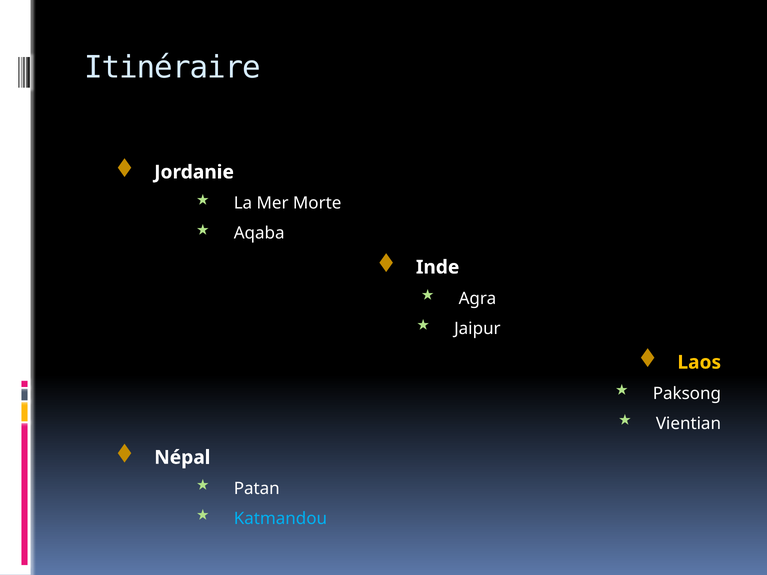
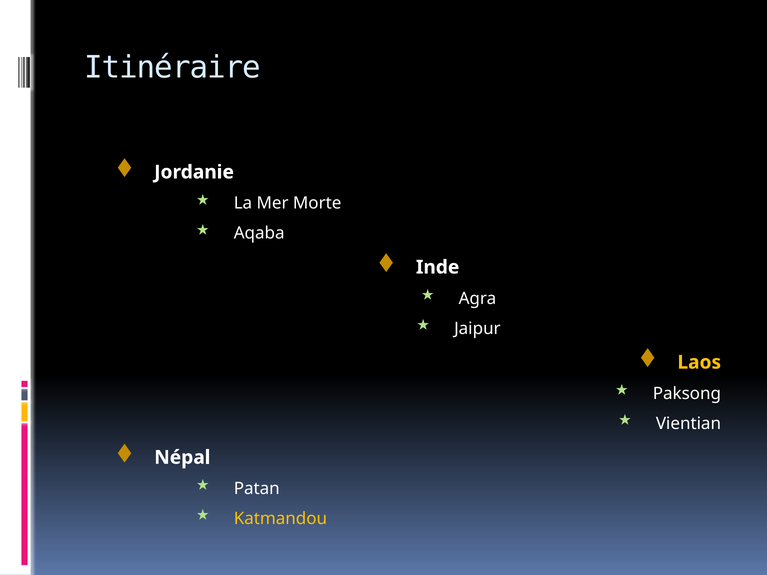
Katmandou colour: light blue -> yellow (280, 519)
